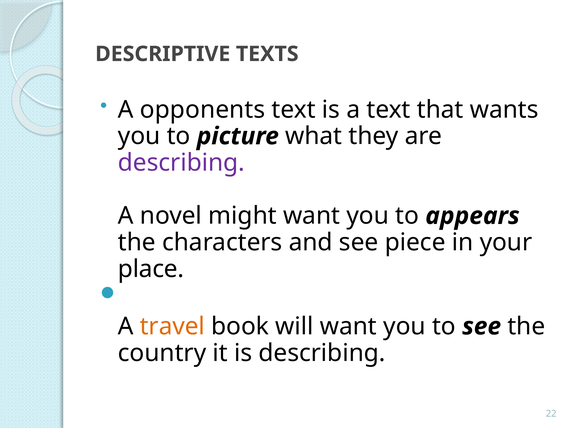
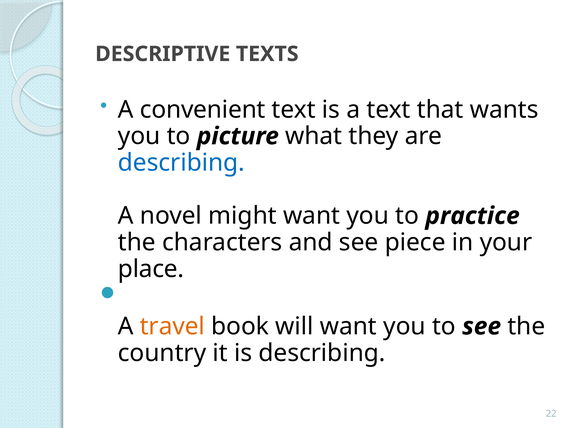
opponents: opponents -> convenient (203, 110)
describing colour: purple -> blue (181, 163)
appears: appears -> practice (473, 216)
